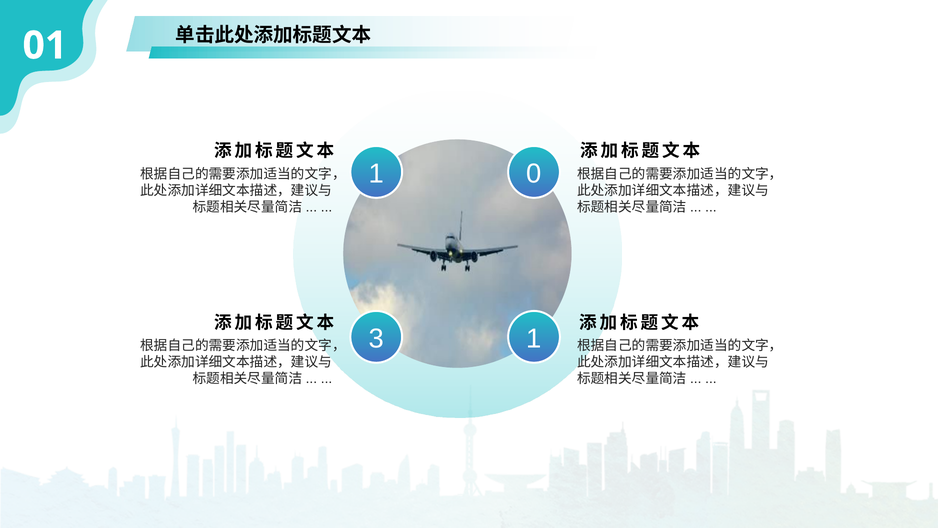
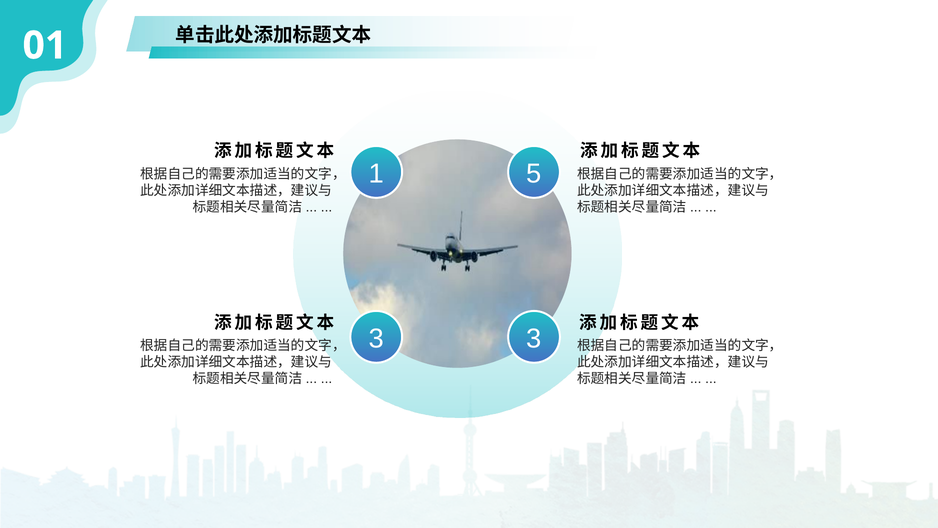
0: 0 -> 5 (534, 174)
3 1: 1 -> 3 (534, 339)
